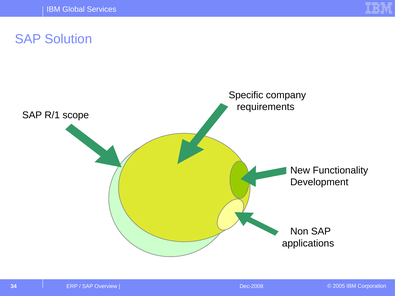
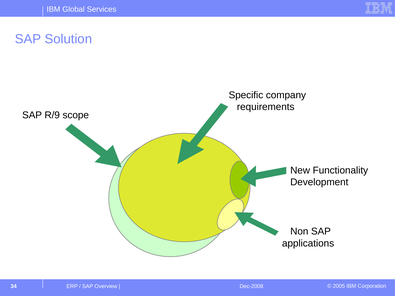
R/1: R/1 -> R/9 (52, 115)
